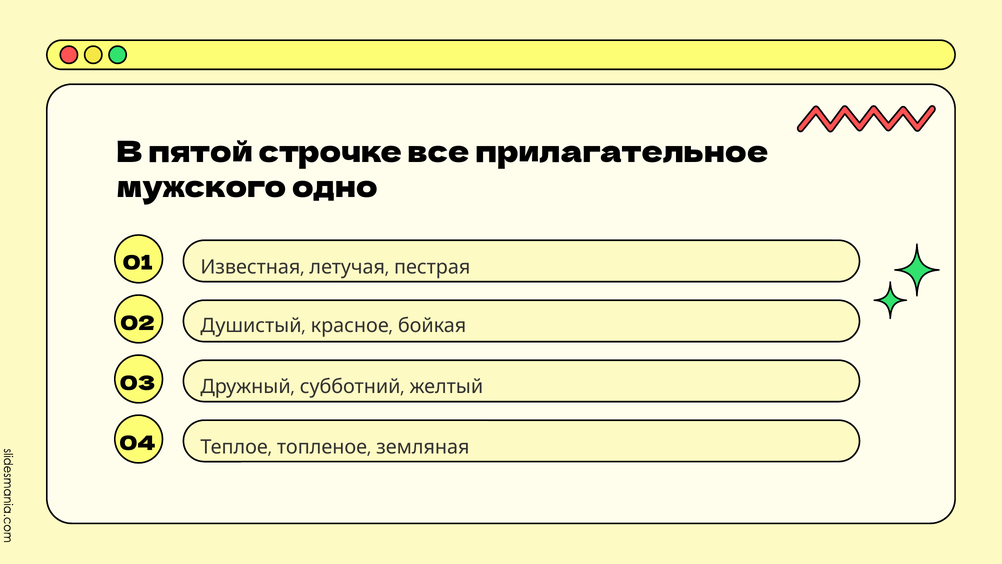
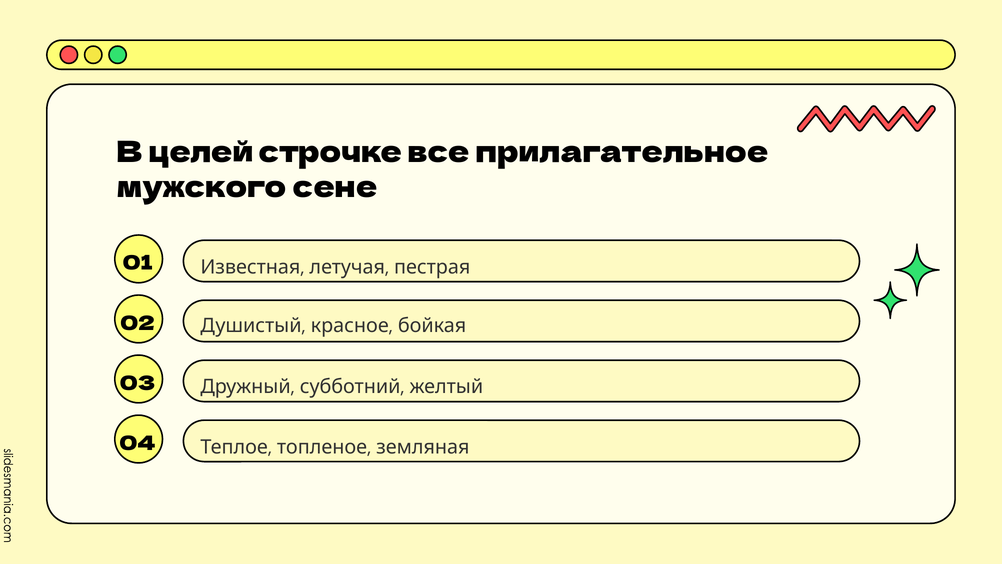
пятой: пятой -> целей (201, 153)
одно: одно -> сене (335, 188)
